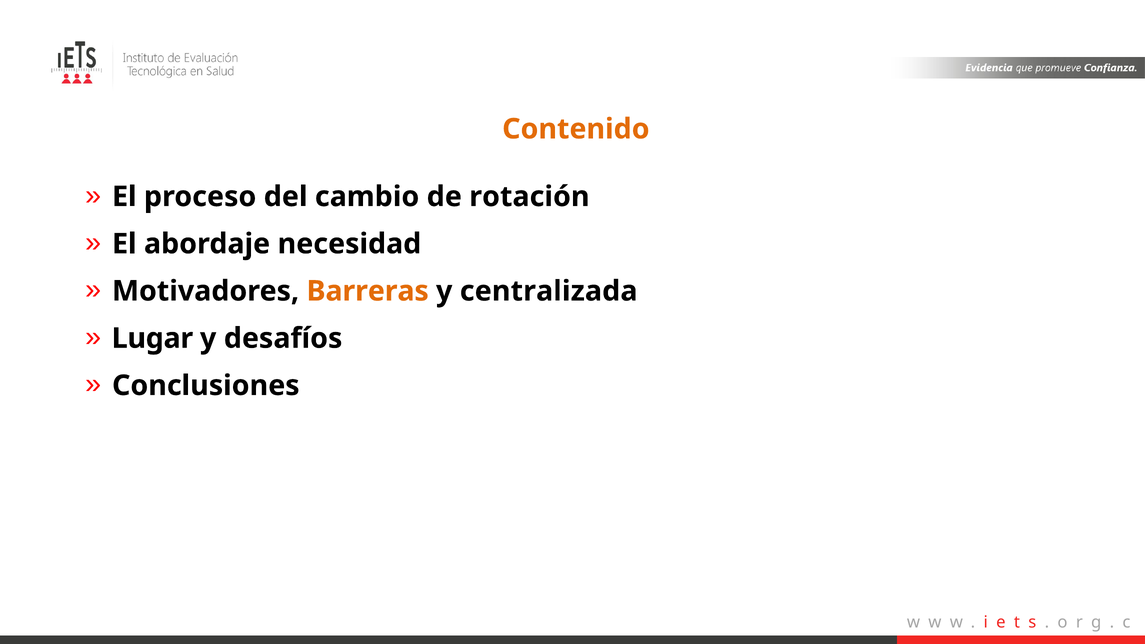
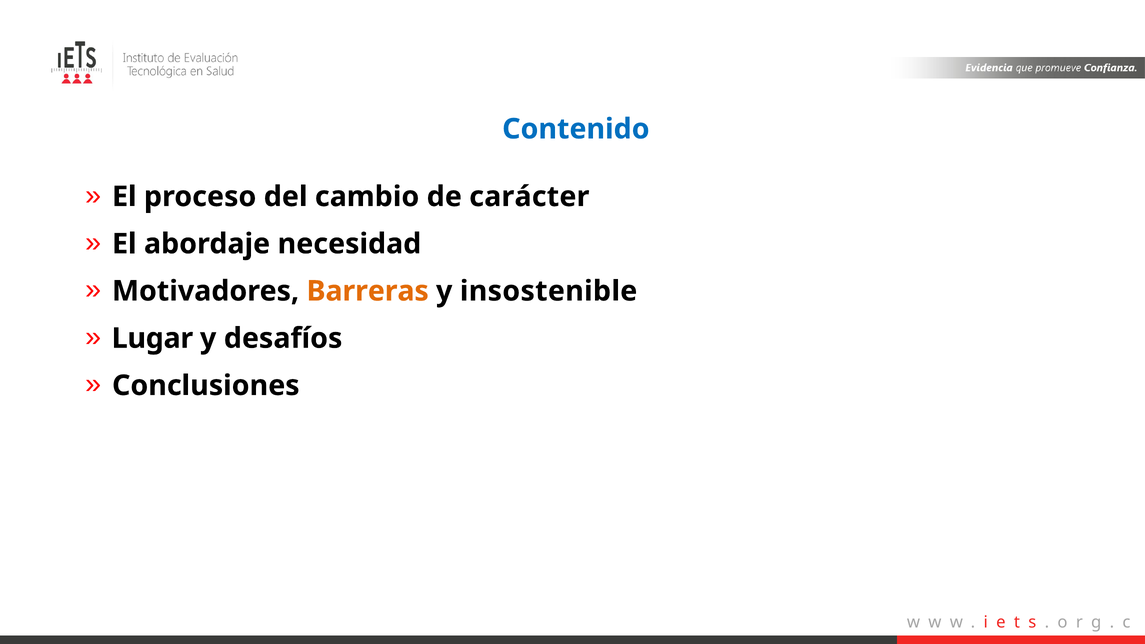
Contenido colour: orange -> blue (576, 129)
rotación: rotación -> carácter (529, 197)
centralizada: centralizada -> insostenible (549, 291)
